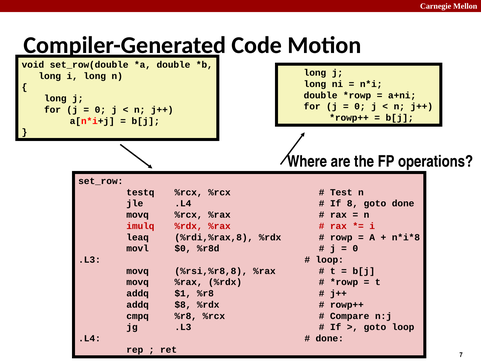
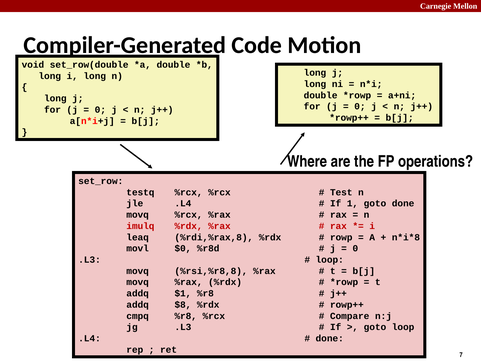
8: 8 -> 1 (353, 203)
